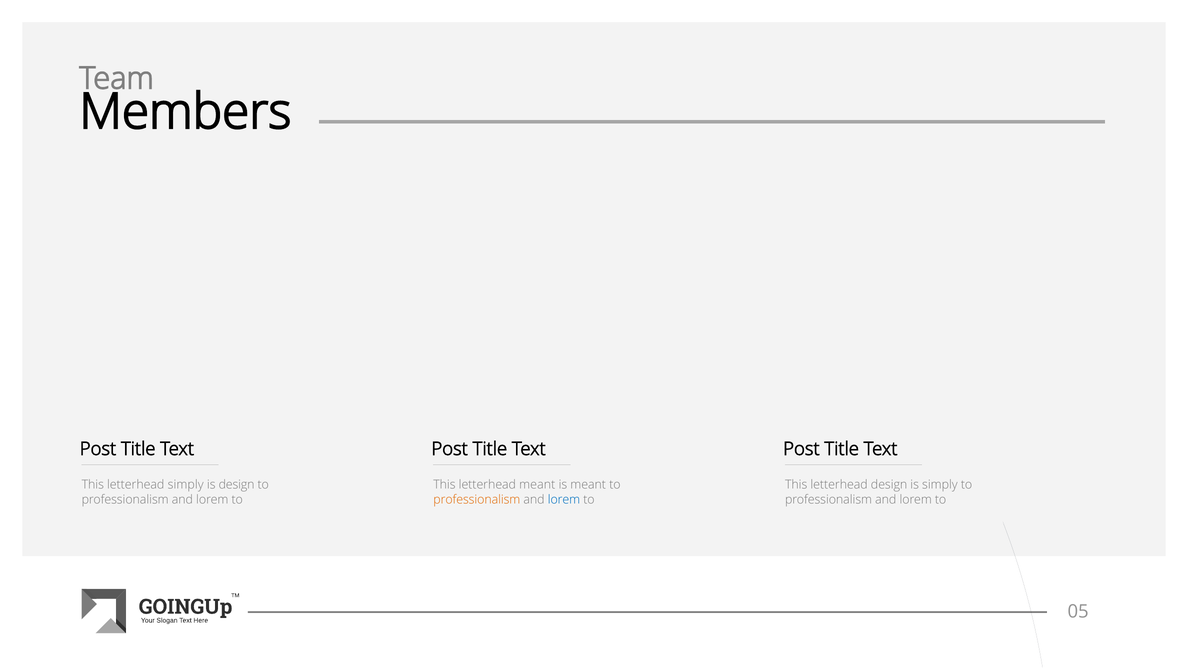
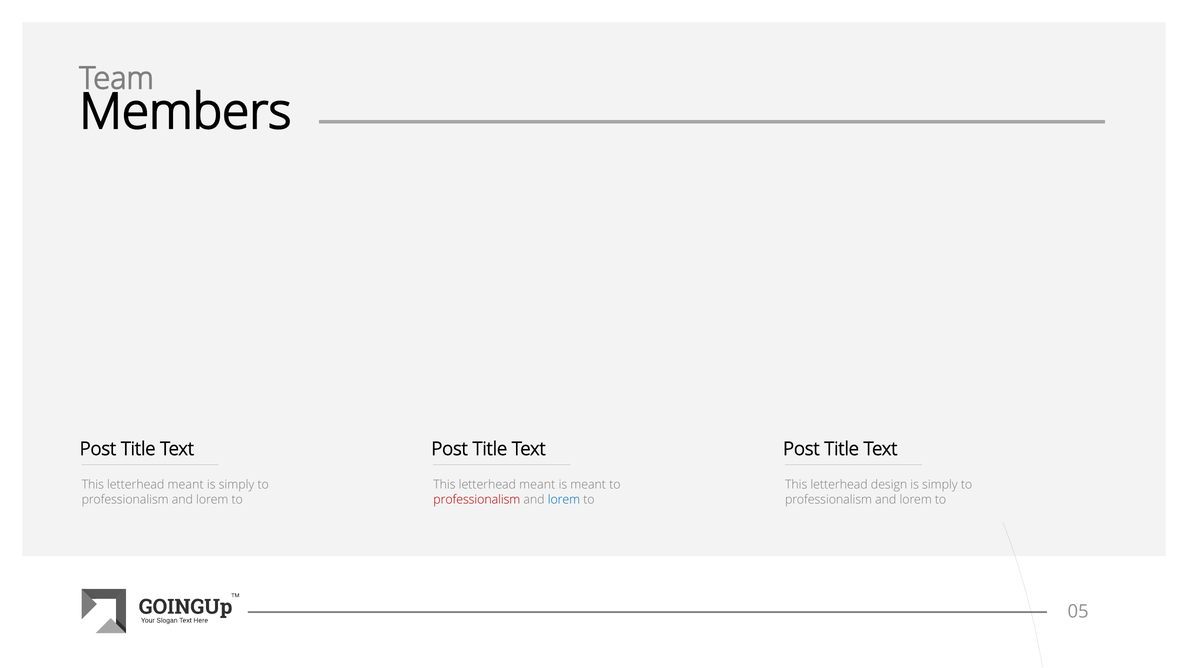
simply: simply -> meant (186, 485)
design: design -> simply (236, 485)
professionalism colour: orange -> red (477, 500)
